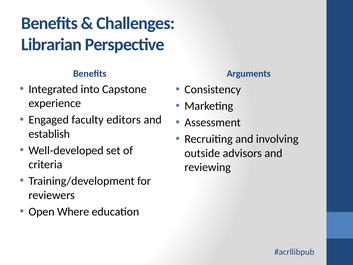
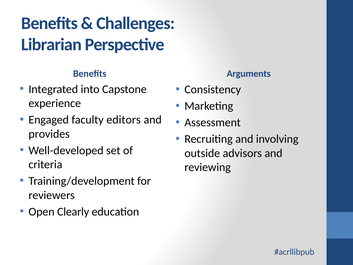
establish: establish -> provides (49, 134)
Where: Where -> Clearly (73, 211)
